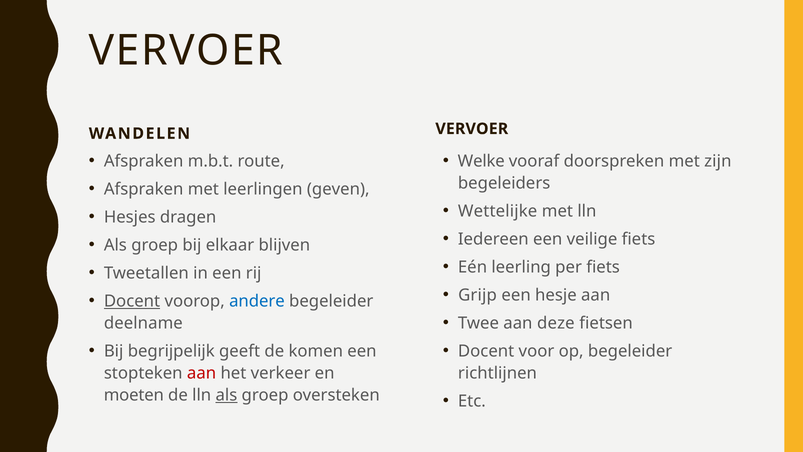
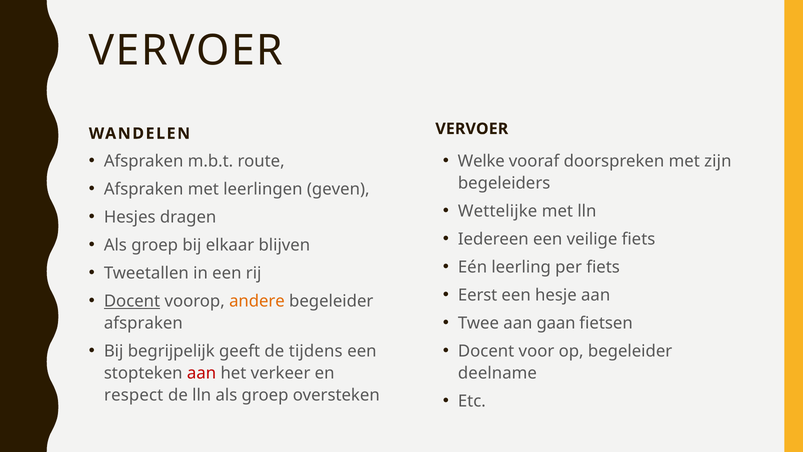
Grijp: Grijp -> Eerst (478, 295)
andere colour: blue -> orange (257, 301)
deze: deze -> gaan (556, 323)
deelname: deelname -> afspraken (143, 323)
komen: komen -> tijdens (316, 351)
richtlijnen: richtlijnen -> deelname (497, 373)
moeten: moeten -> respect (134, 395)
als underline: present -> none (226, 395)
